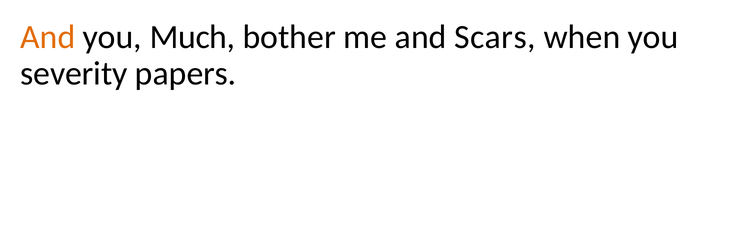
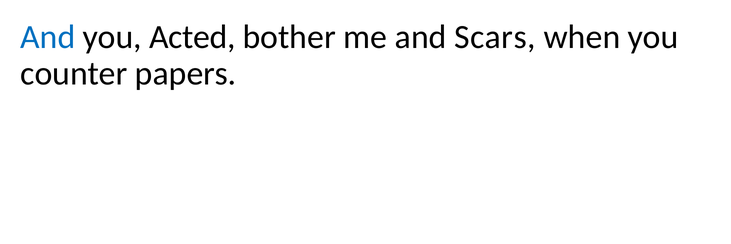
And colour: orange -> blue (48, 37)
Much: Much -> Acted (192, 37)
severity: severity -> counter (74, 74)
